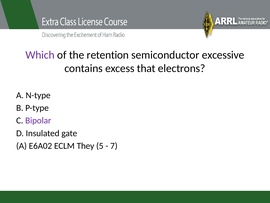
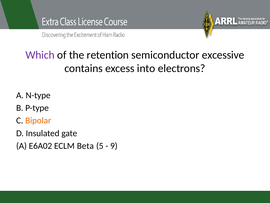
that: that -> into (146, 68)
Bipolar colour: purple -> orange (38, 120)
They: They -> Beta (85, 145)
7: 7 -> 9 (114, 145)
